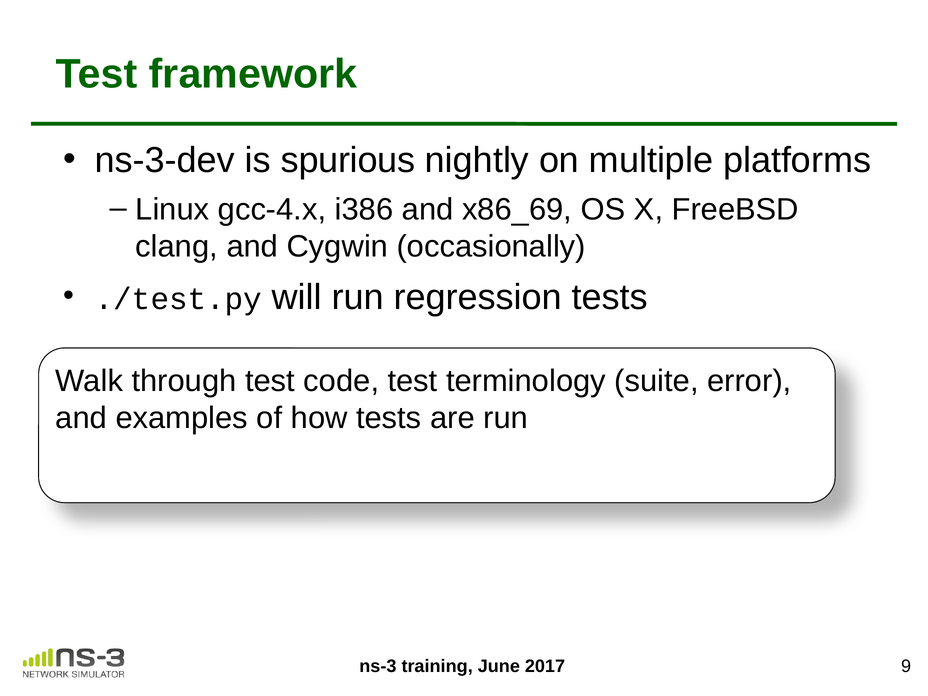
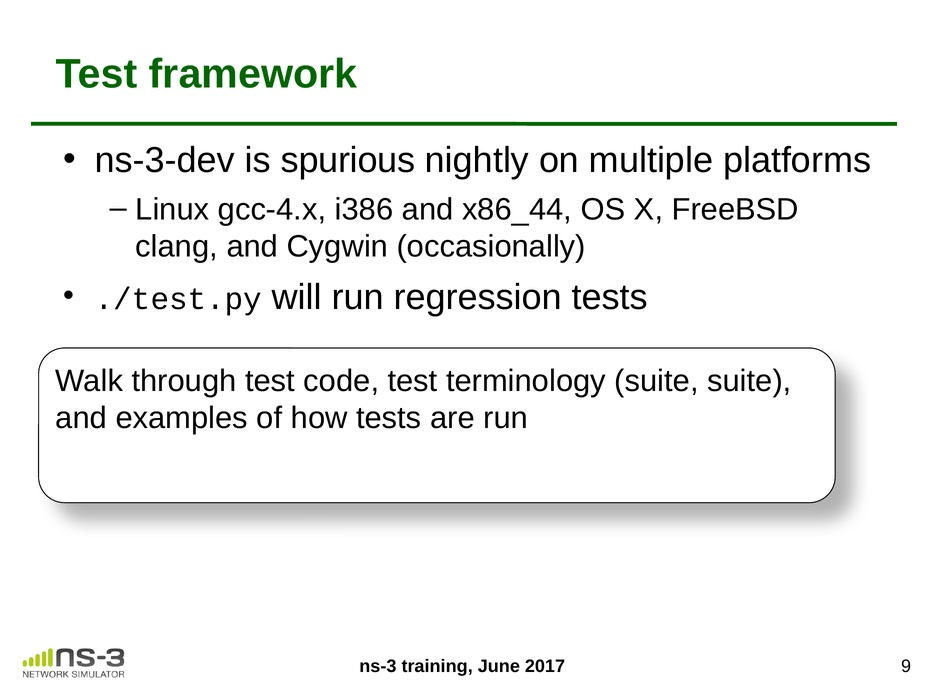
x86_69: x86_69 -> x86_44 (517, 209)
suite error: error -> suite (749, 381)
